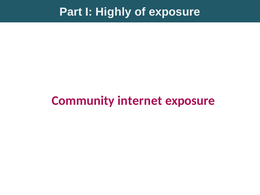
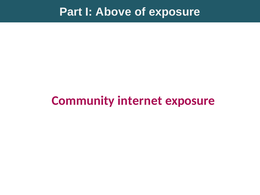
Highly: Highly -> Above (113, 12)
